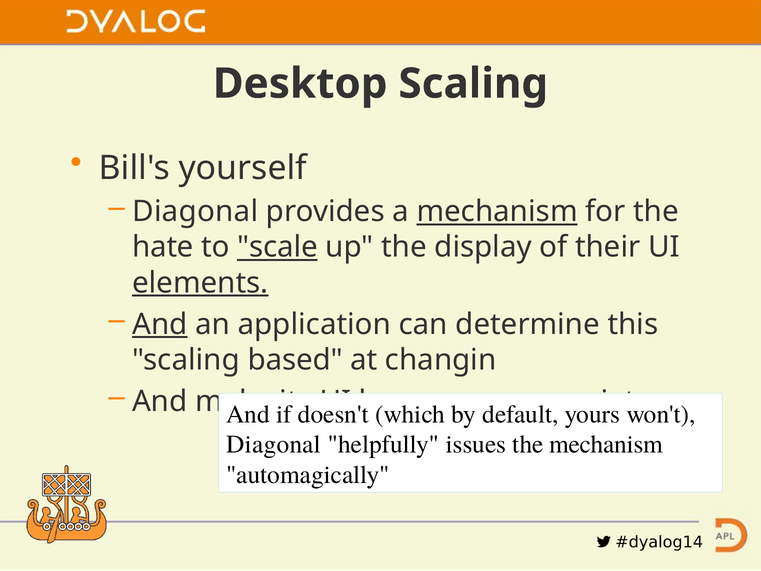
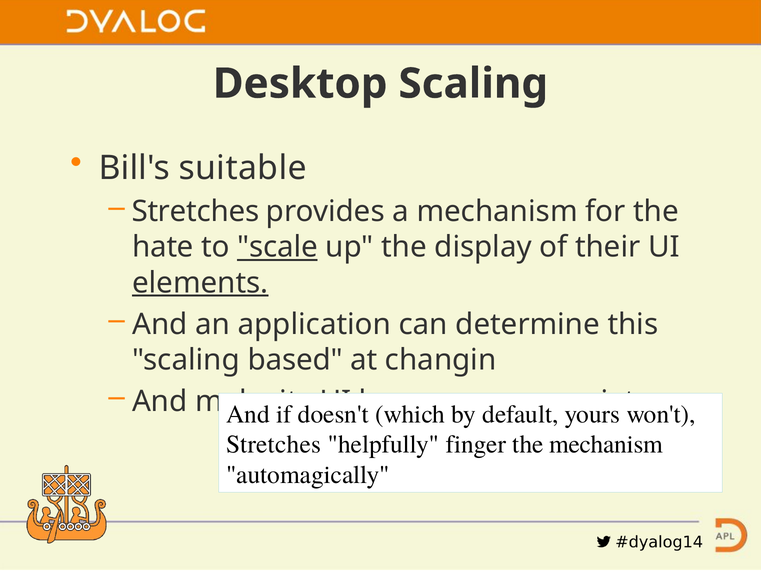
yourself: yourself -> suitable (243, 168)
Diagonal: Diagonal -> Stretches (195, 212)
mechanism underline: present -> none (497, 212)
And underline: present -> none (160, 324)
Diagonal: Diagonal -> Stretches (274, 444)
issues: issues -> finger (476, 444)
